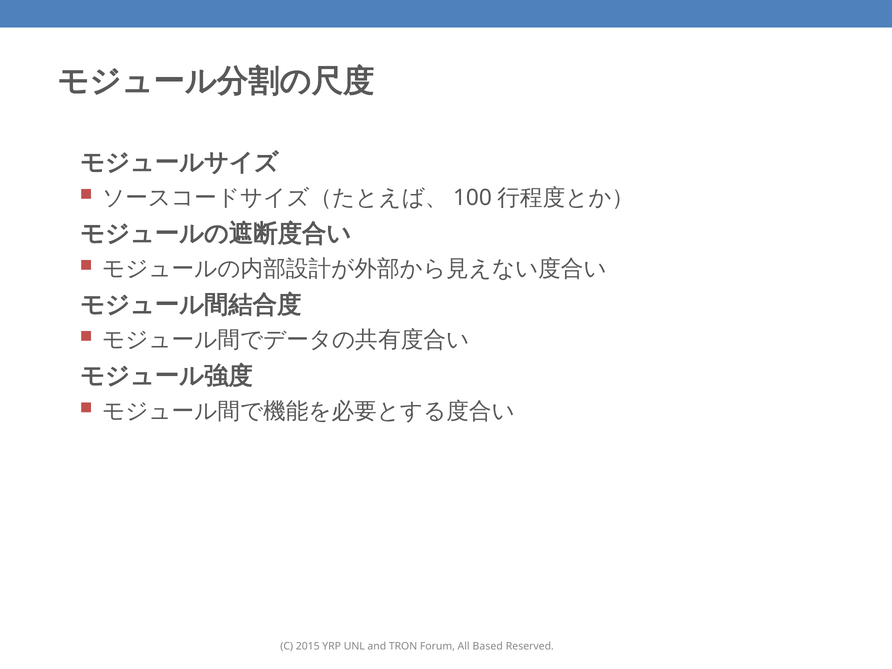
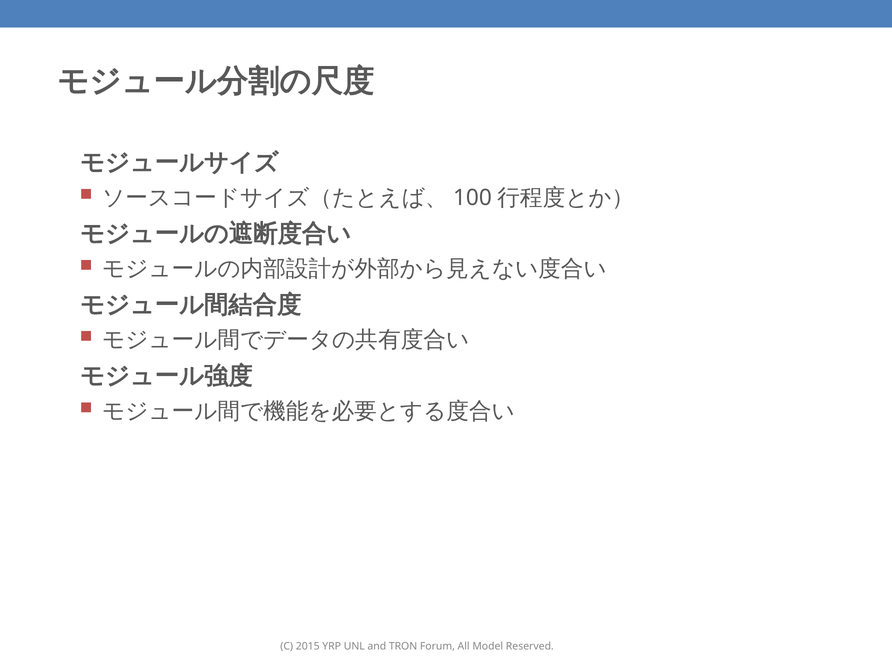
Based: Based -> Model (488, 647)
